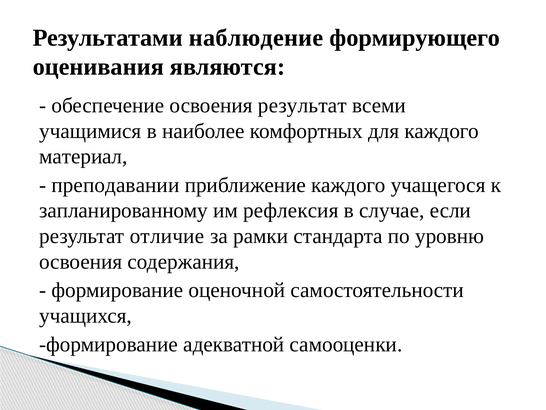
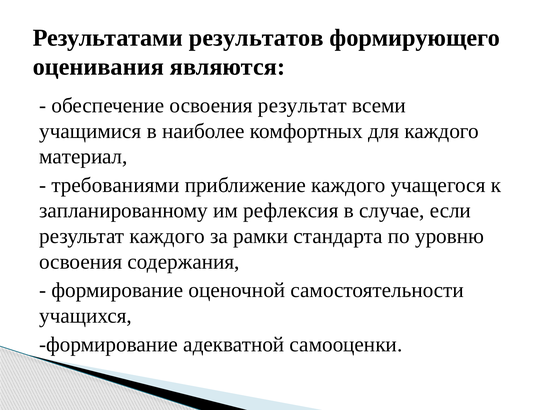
наблюдение: наблюдение -> результатов (256, 38)
преподавании: преподавании -> требованиями (115, 185)
результат отличие: отличие -> каждого (167, 236)
